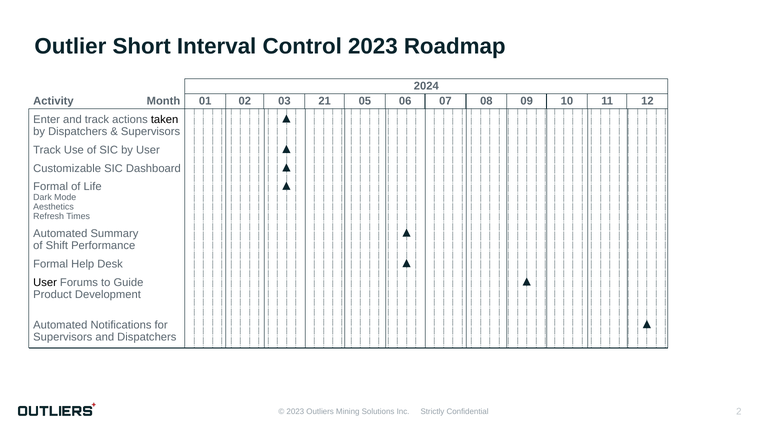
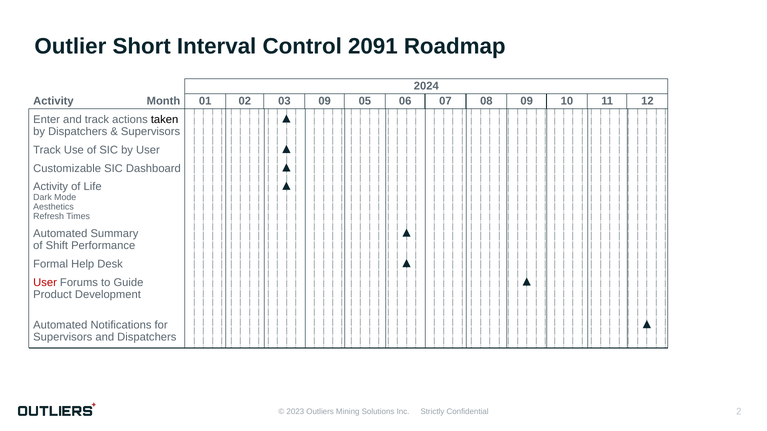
Control 2023: 2023 -> 2091 (373, 46)
03 21: 21 -> 09 (325, 101)
Formal: Formal -> Activity (51, 187)
User colour: black -> red (45, 283)
